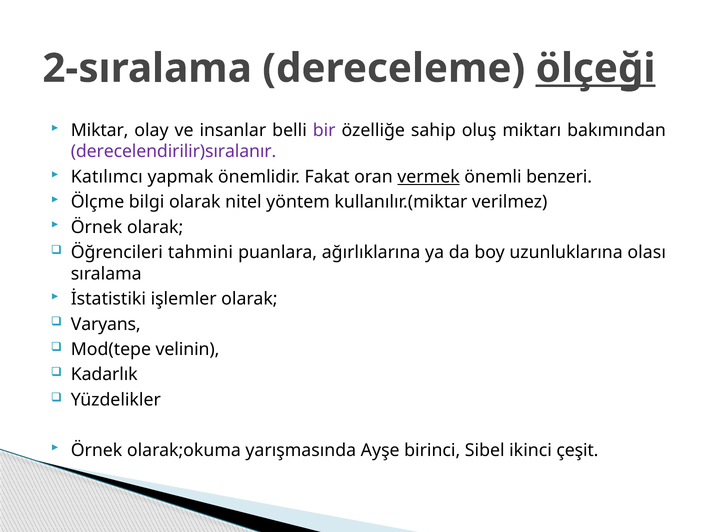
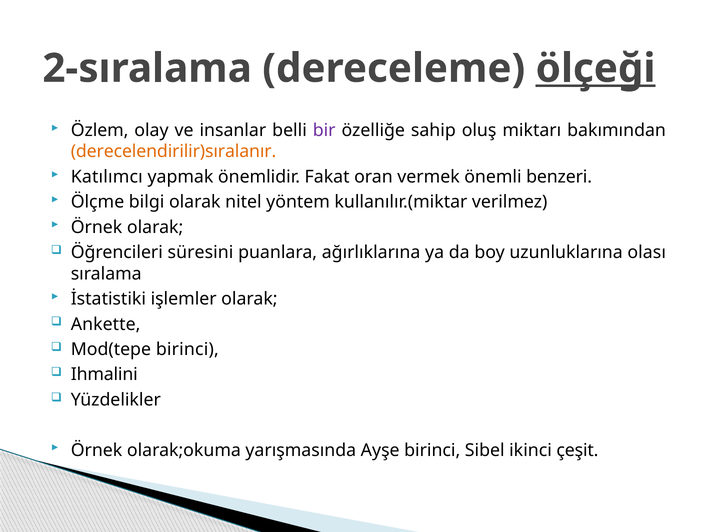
Miktar: Miktar -> Özlem (100, 130)
derecelendirilir)sıralanır colour: purple -> orange (174, 151)
vermek underline: present -> none (429, 177)
tahmini: tahmini -> süresini (201, 252)
Varyans: Varyans -> Ankette (106, 324)
Mod(tepe velinin: velinin -> birinci (187, 349)
Kadarlık: Kadarlık -> Ihmalini (104, 374)
